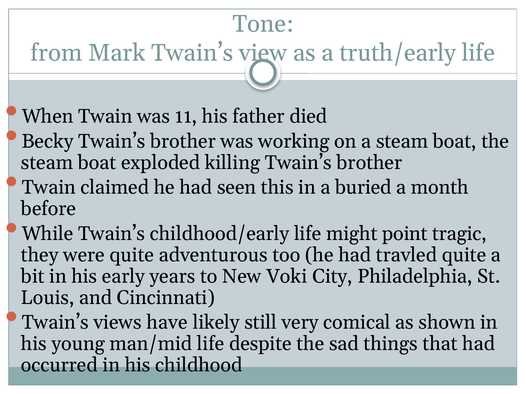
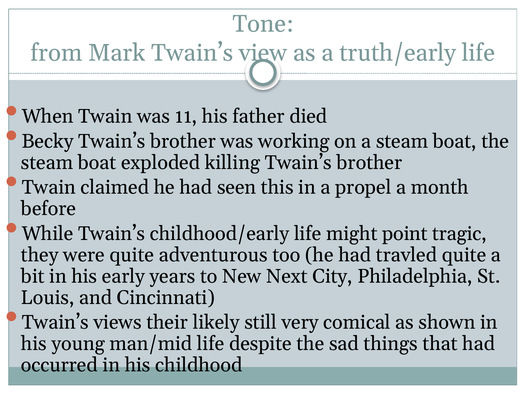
buried: buried -> propel (363, 188)
Voki: Voki -> Next (287, 277)
have: have -> their (167, 323)
